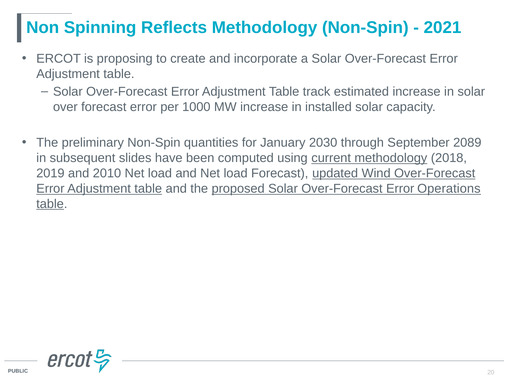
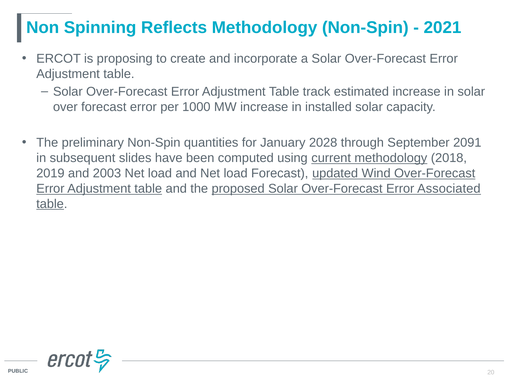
2030: 2030 -> 2028 (323, 143)
2089: 2089 -> 2091 (467, 143)
2010: 2010 -> 2003 (107, 173)
Operations: Operations -> Associated (449, 188)
